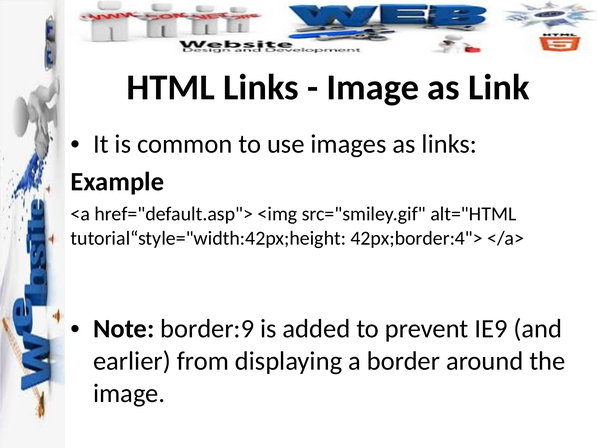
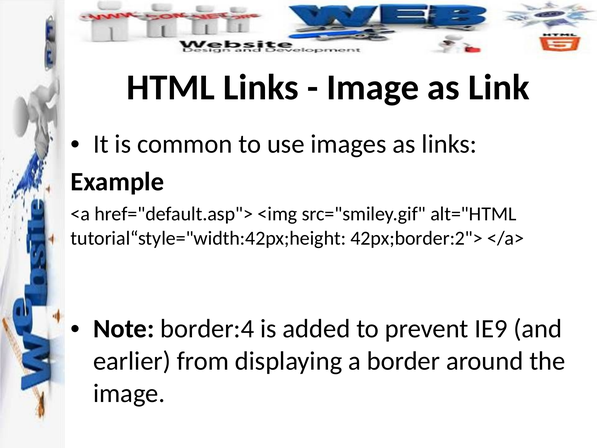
42px;border:4">: 42px;border:4"> -> 42px;border:2"> (417, 238)
border:9: border:9 -> border:4 (207, 328)
